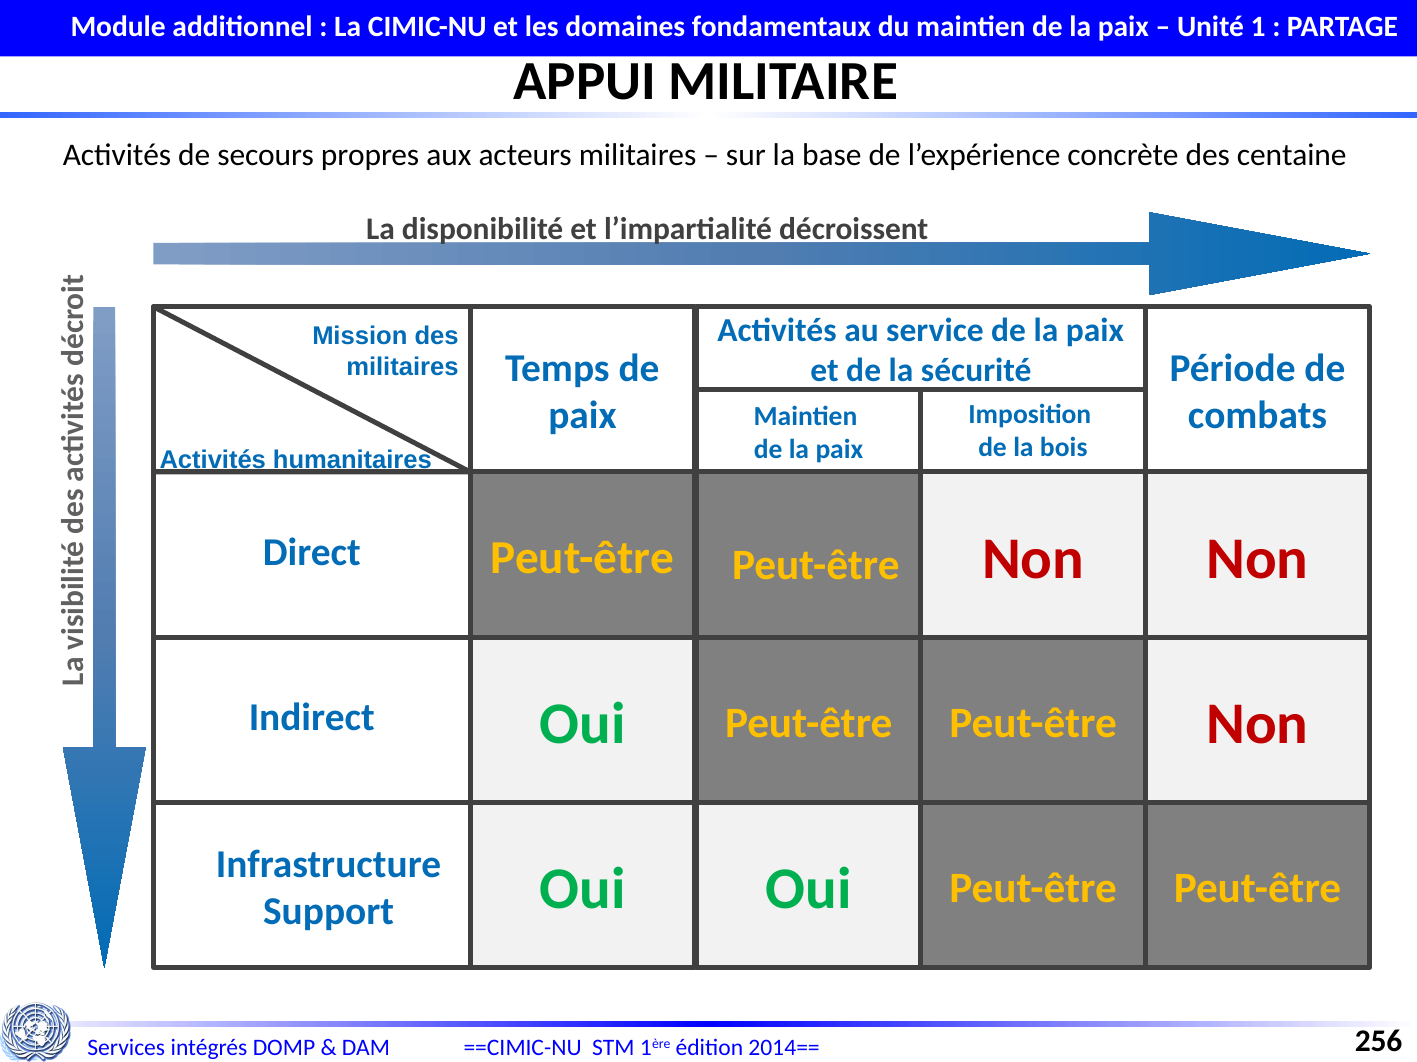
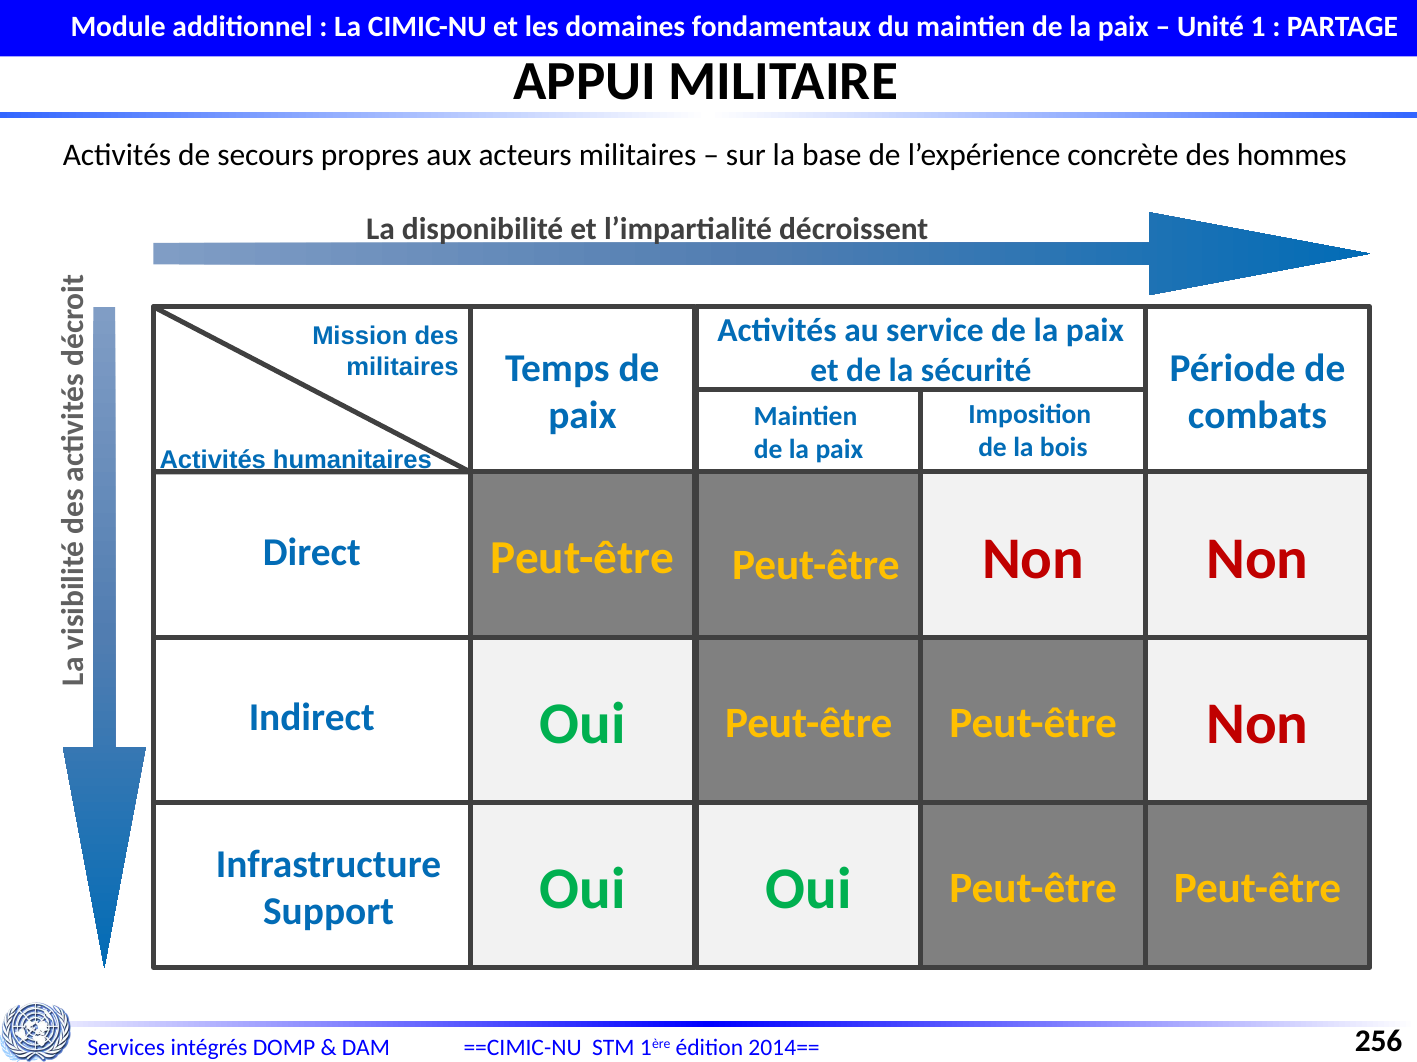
centaine: centaine -> hommes (1292, 156)
